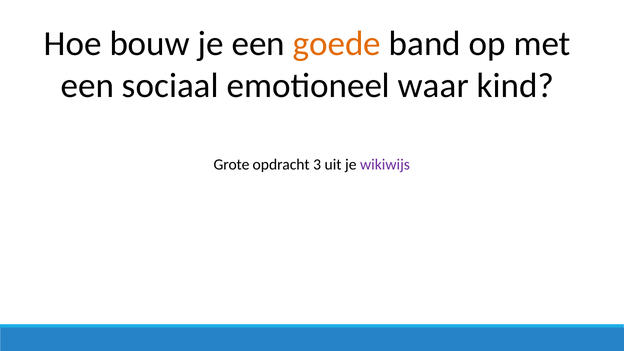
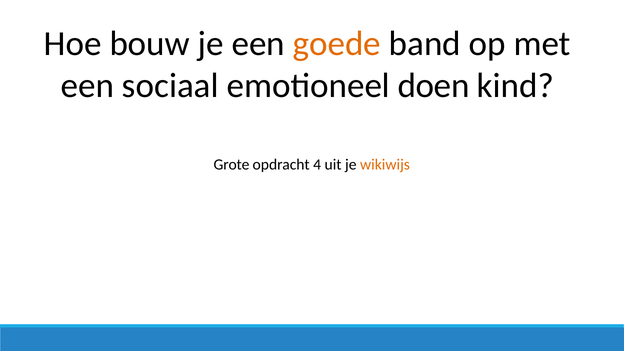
waar: waar -> doen (434, 86)
3: 3 -> 4 (317, 165)
wikiwijs colour: purple -> orange (385, 165)
